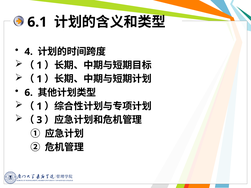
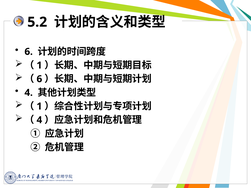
6.1: 6.1 -> 5.2 (37, 22)
4: 4 -> 6 (29, 52)
1: 1 -> 6 (39, 79)
6: 6 -> 4 (29, 93)
3: 3 -> 4 (39, 120)
